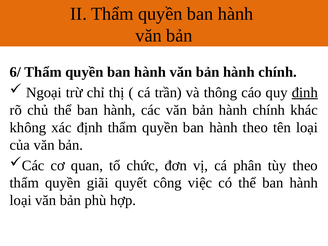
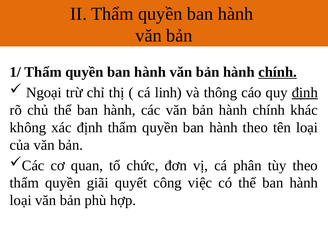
6/: 6/ -> 1/ (15, 72)
chính underline: none -> present (278, 72)
trần: trần -> linh (168, 93)
